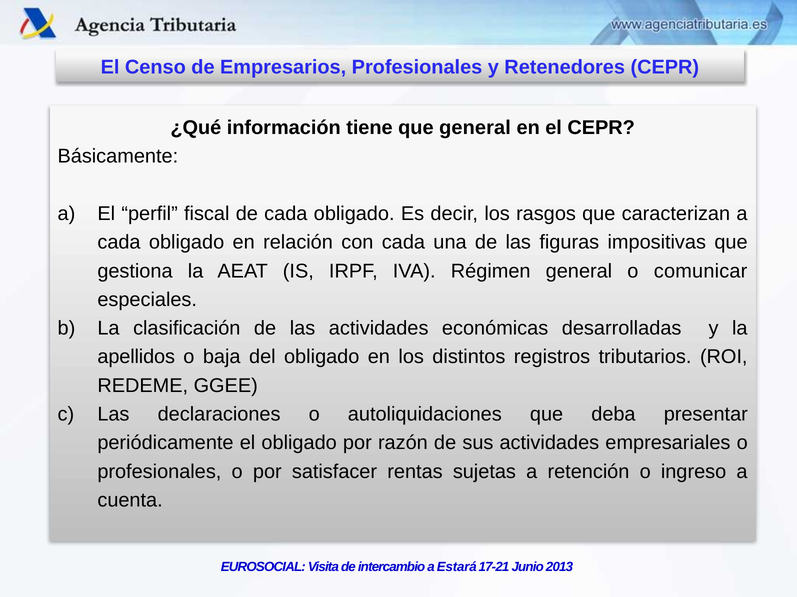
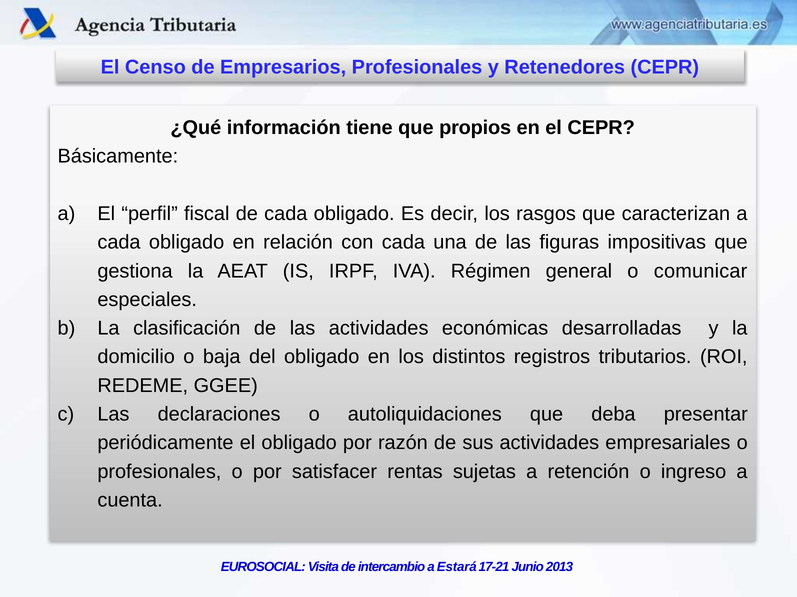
que general: general -> propios (475, 128)
apellidos: apellidos -> domicilio (136, 357)
